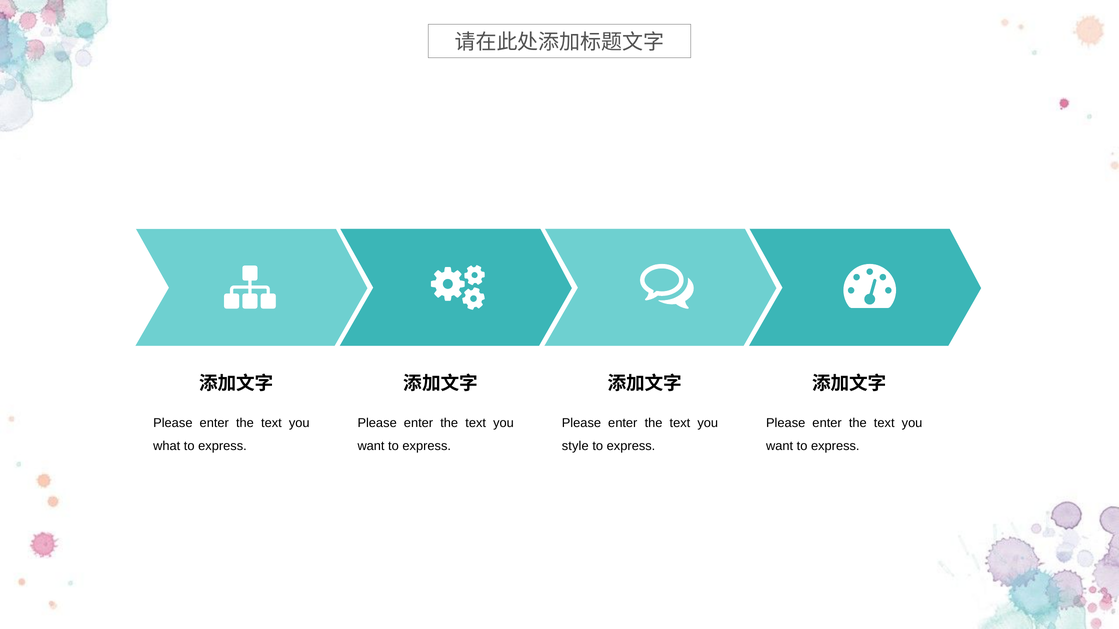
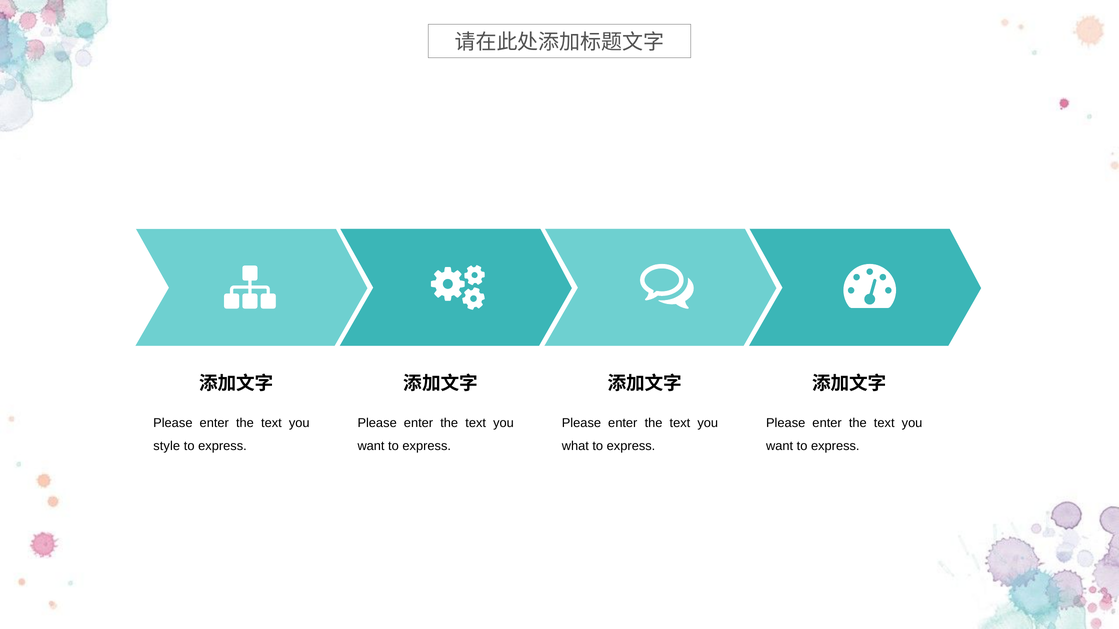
what: what -> style (167, 446)
style: style -> what (575, 446)
